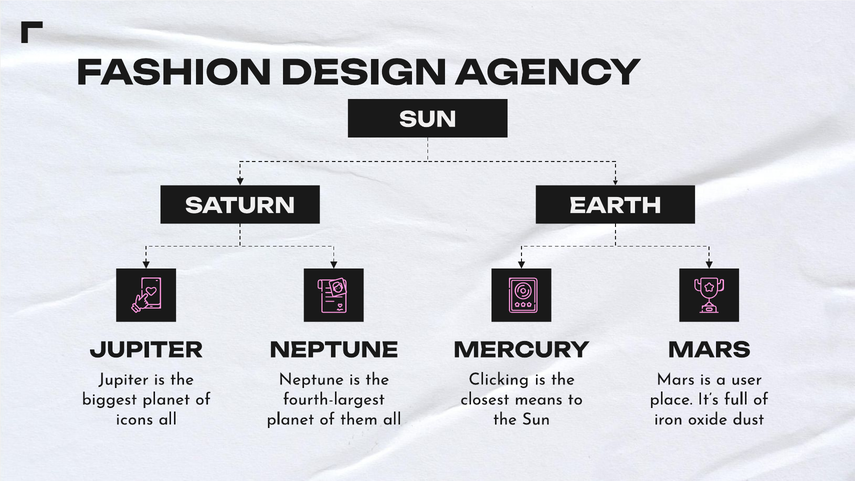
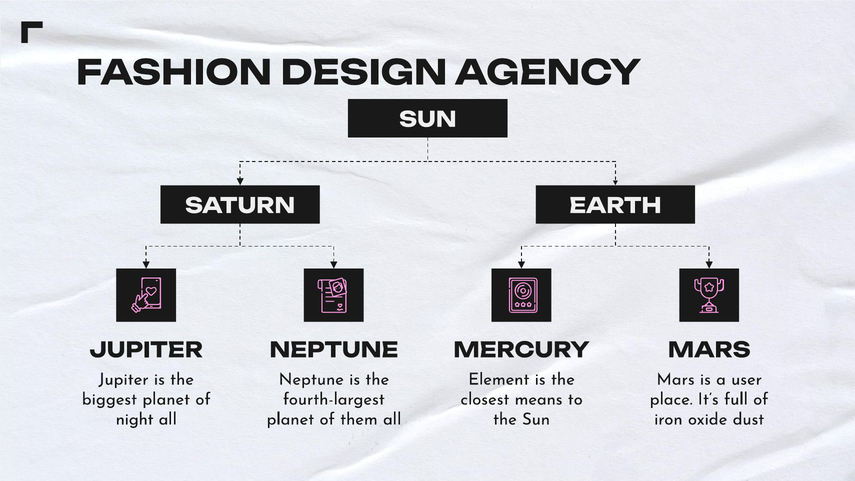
Clicking: Clicking -> Element (499, 379)
icons: icons -> night (135, 419)
